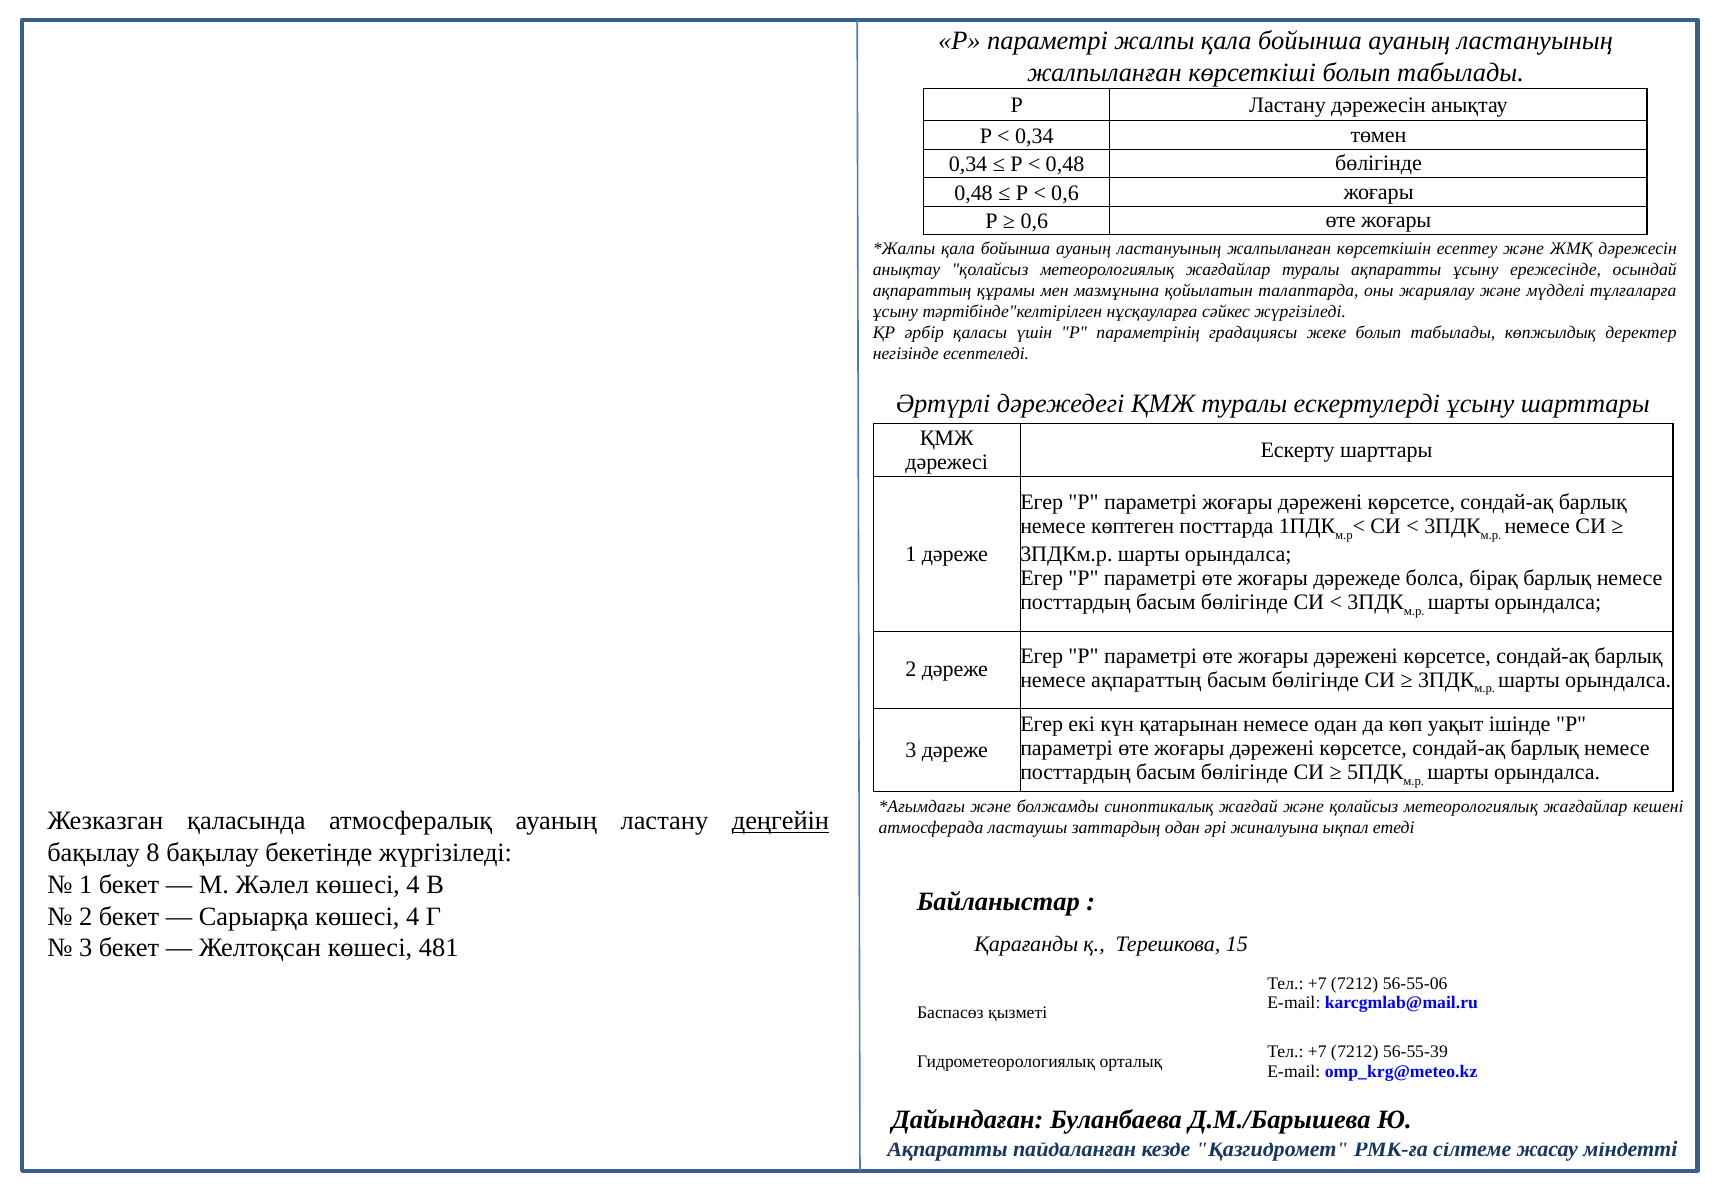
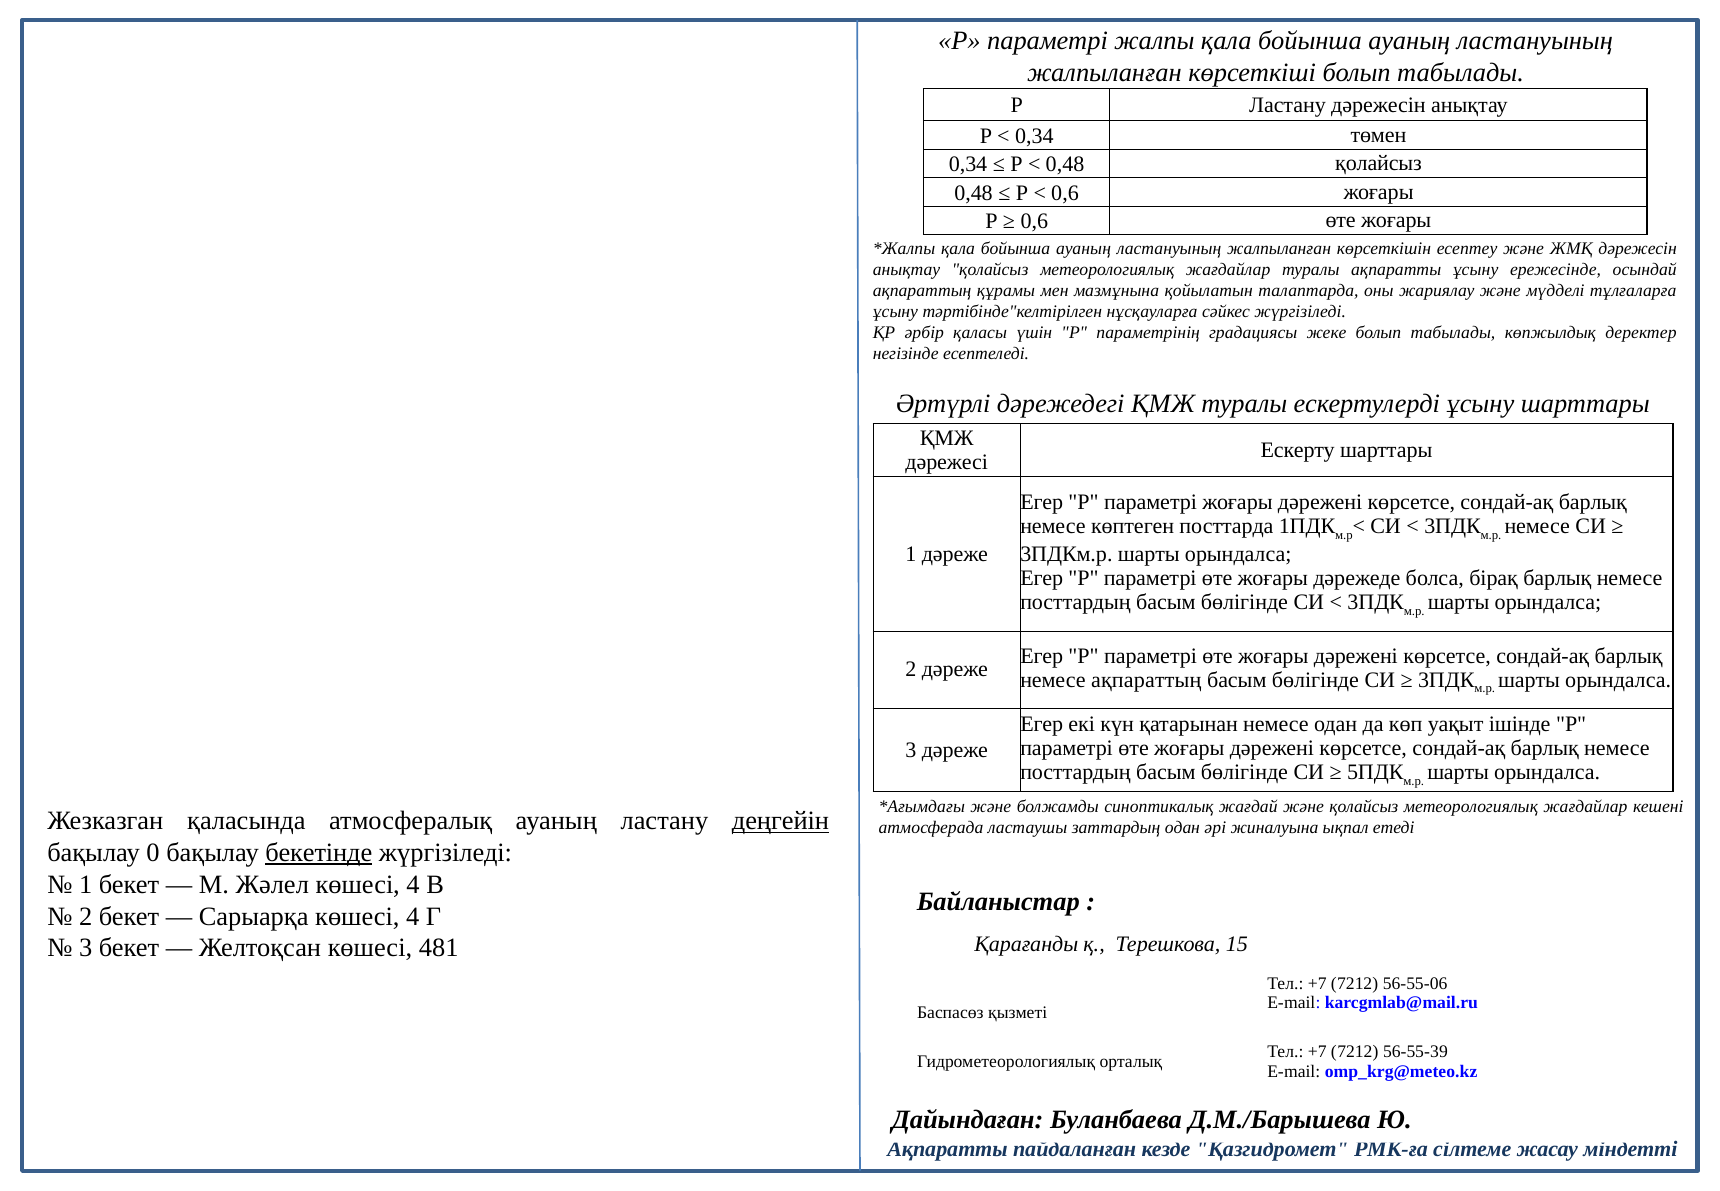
0,48 бөлігінде: бөлігінде -> қолайсыз (1379, 164)
8: 8 -> 0 (153, 853)
бекетінде underline: none -> present (319, 853)
